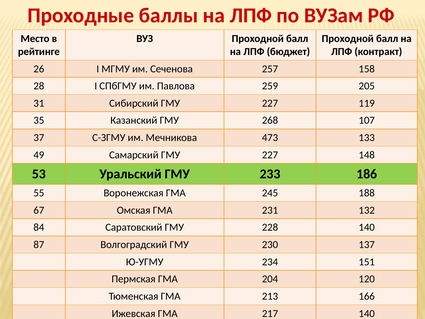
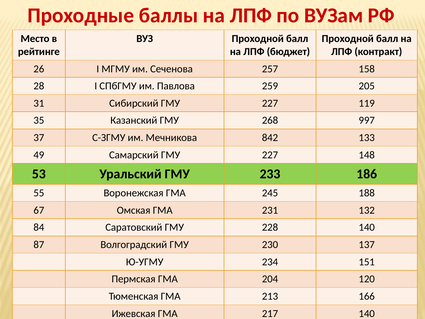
107: 107 -> 997 (367, 120)
473: 473 -> 842 (270, 138)
